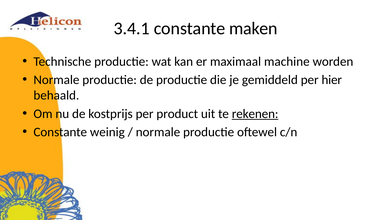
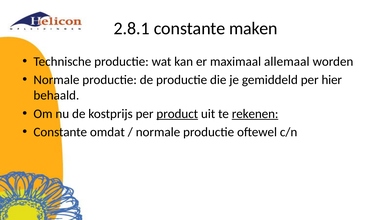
3.4.1: 3.4.1 -> 2.8.1 (132, 28)
machine: machine -> allemaal (287, 62)
product underline: none -> present (177, 114)
weinig: weinig -> omdat (107, 132)
